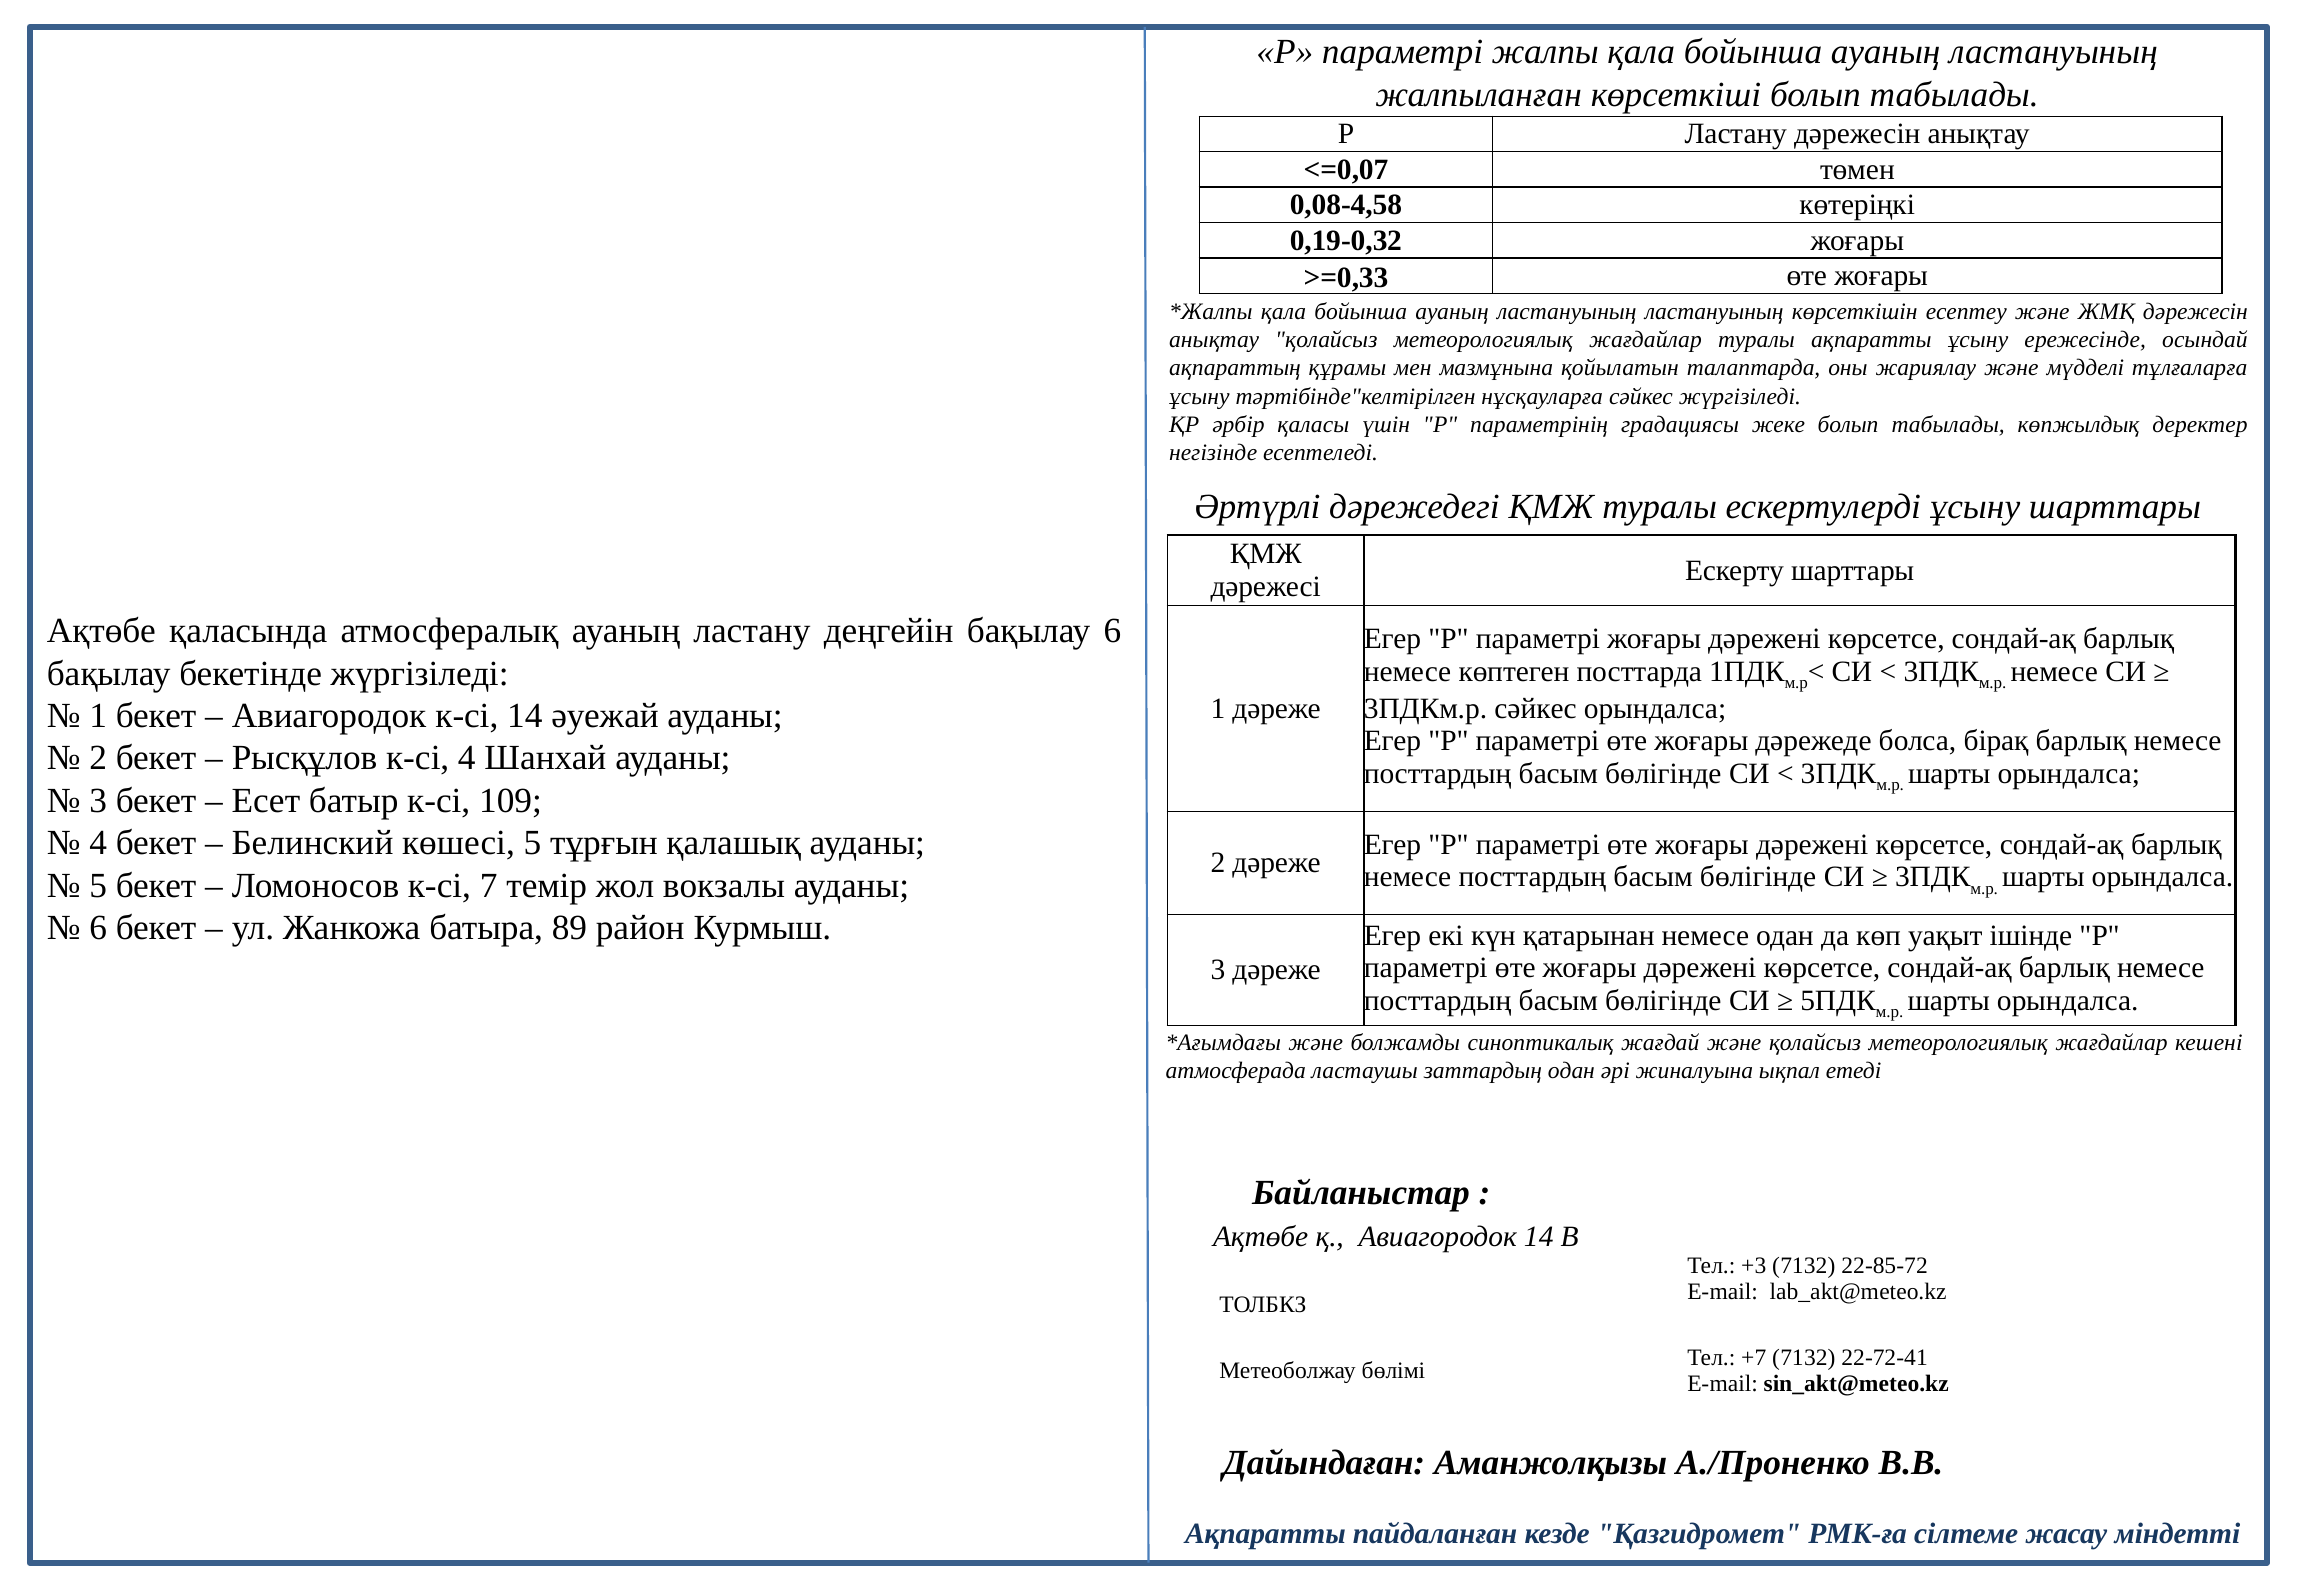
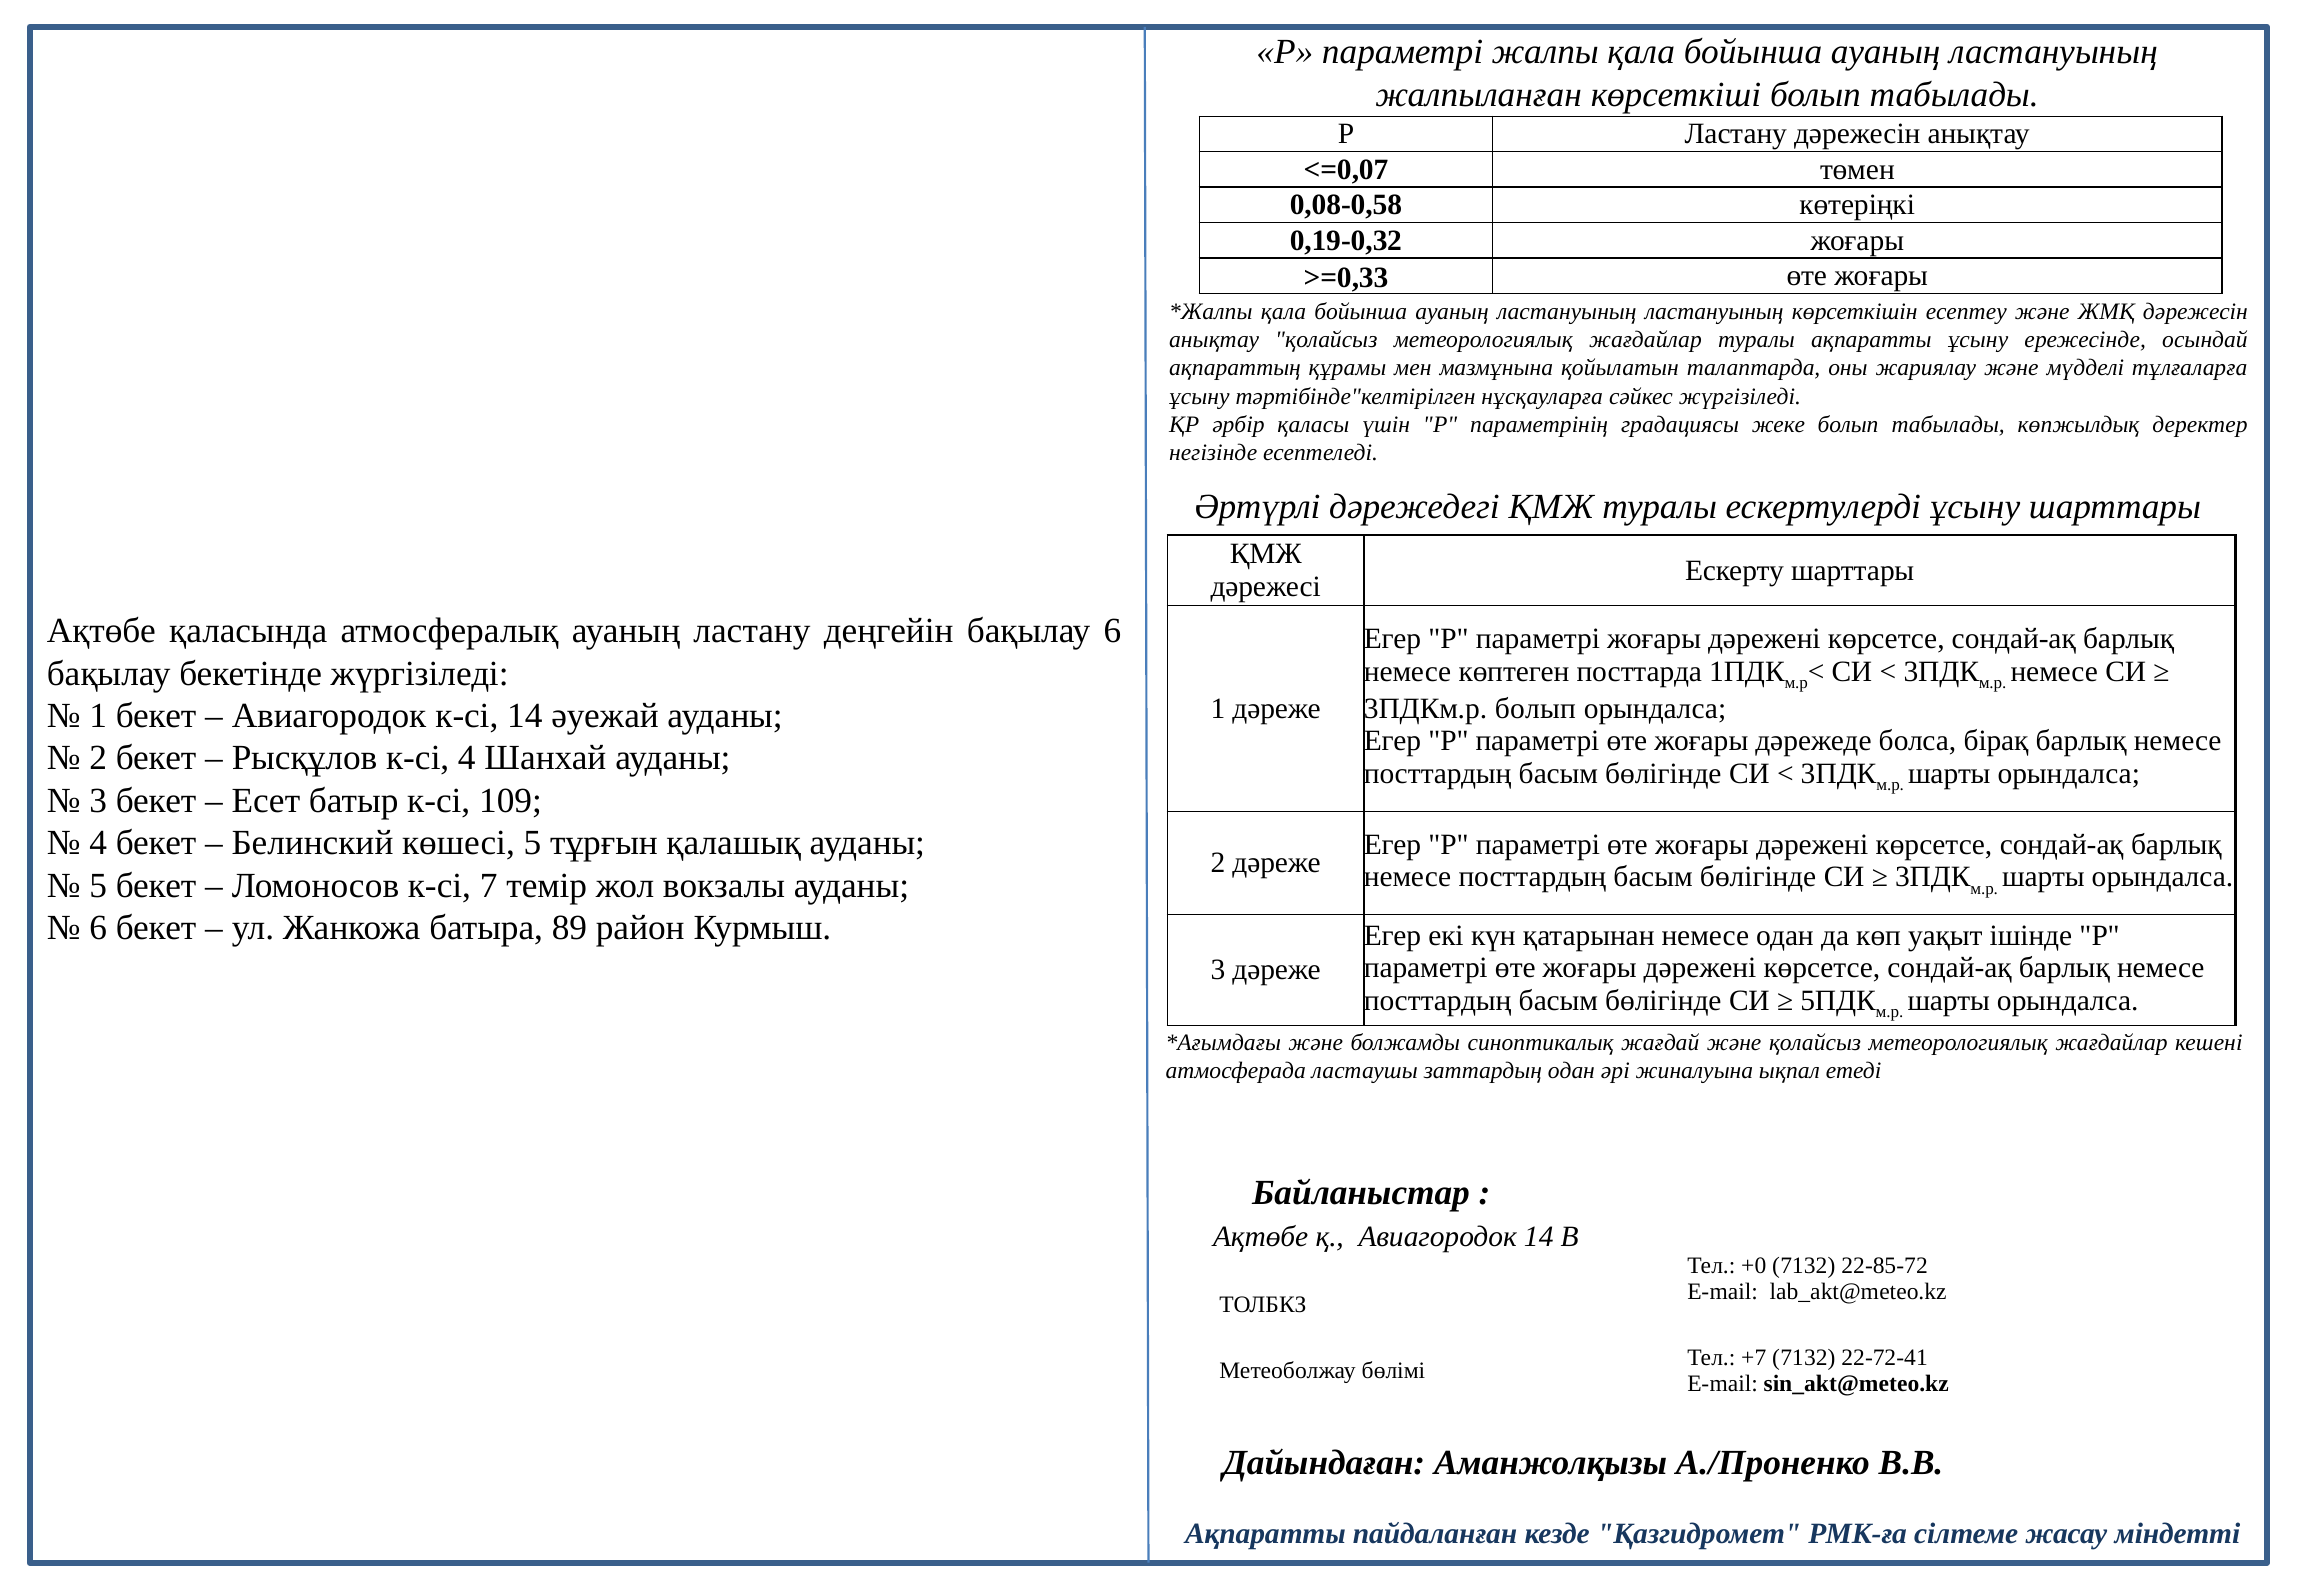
0,08-4,58: 0,08-4,58 -> 0,08-0,58 (1346, 205)
3ПДКм.р сәйкес: сәйкес -> болып (1535, 709)
+3: +3 -> +0 (1754, 1266)
